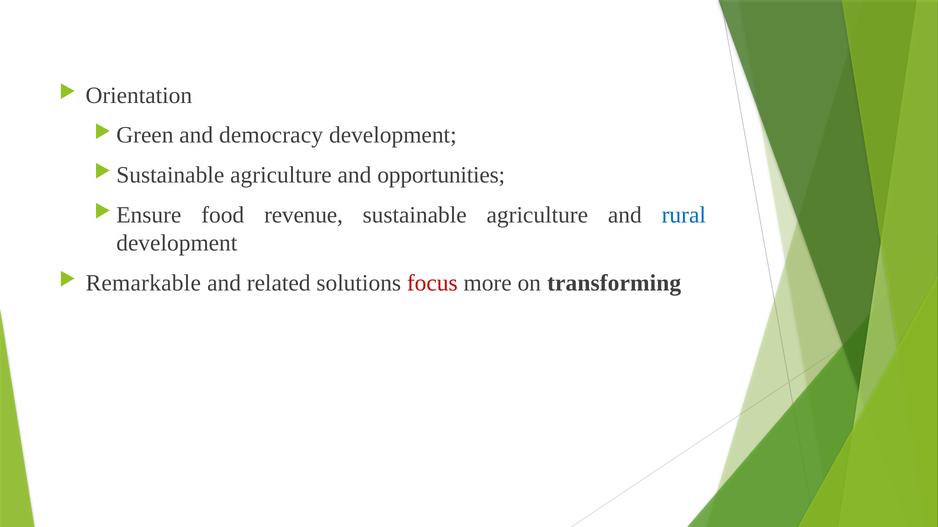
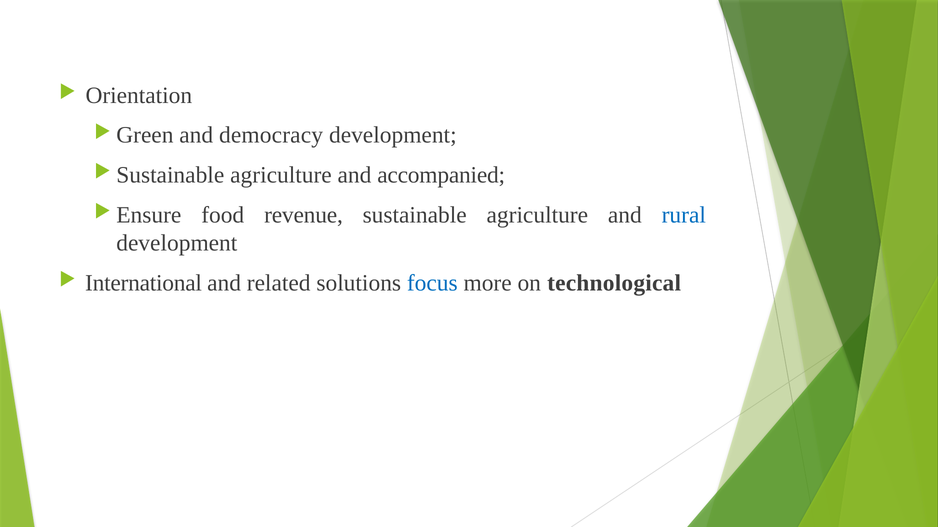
opportunities: opportunities -> accompanied (441, 175)
Remarkable: Remarkable -> International (144, 283)
focus colour: red -> blue (432, 283)
transforming: transforming -> technological (614, 283)
